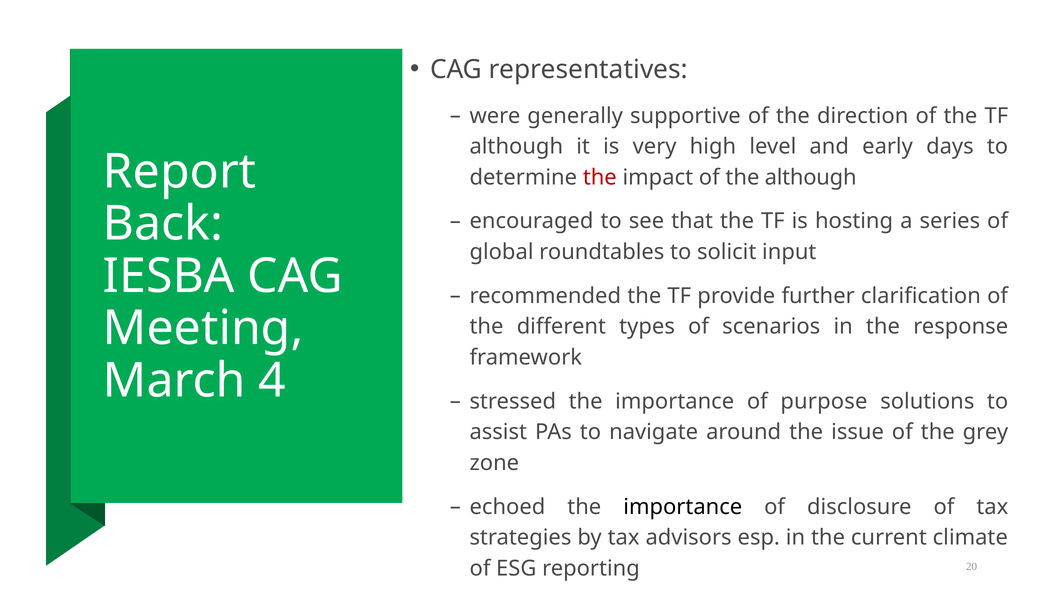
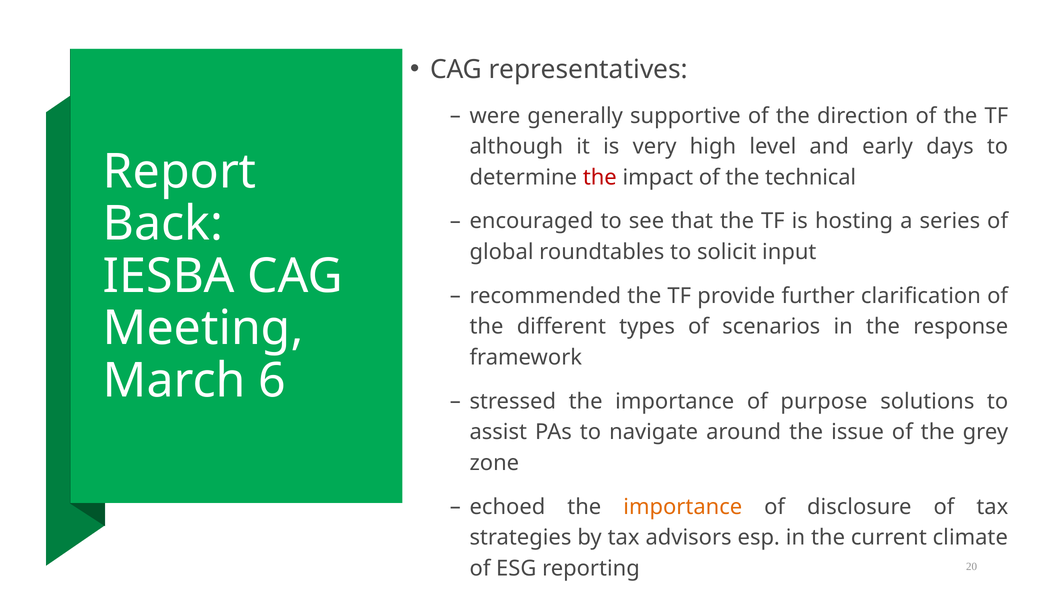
the although: although -> technical (811, 177)
4: 4 -> 6 (272, 381)
importance colour: black -> orange (683, 507)
